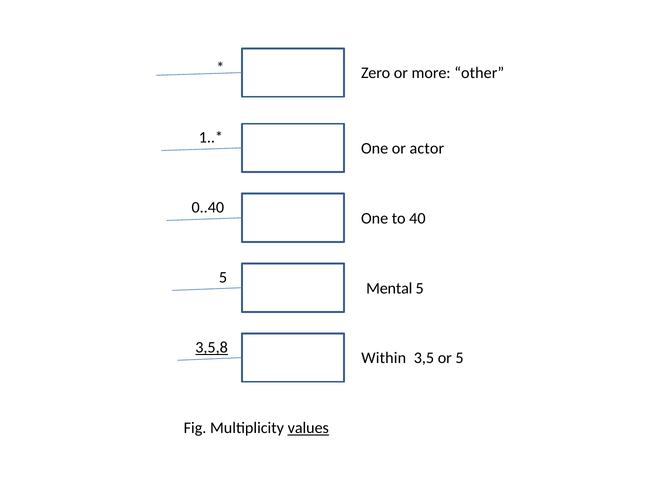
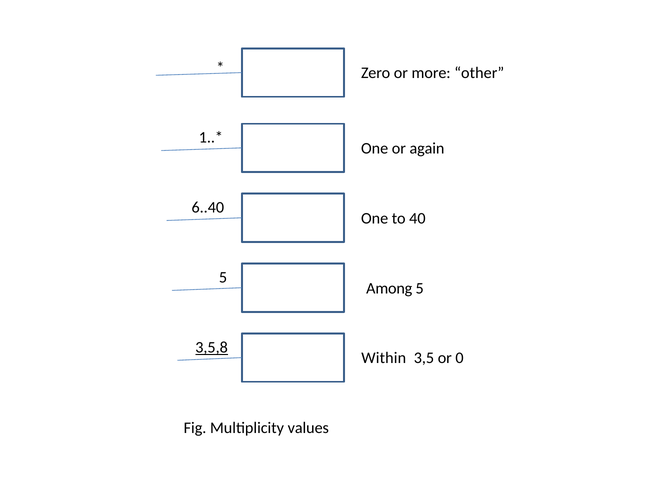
actor: actor -> again (427, 148)
0..40: 0..40 -> 6..40 (208, 207)
Mental: Mental -> Among (389, 288)
or 5: 5 -> 0 (460, 358)
values underline: present -> none (308, 428)
